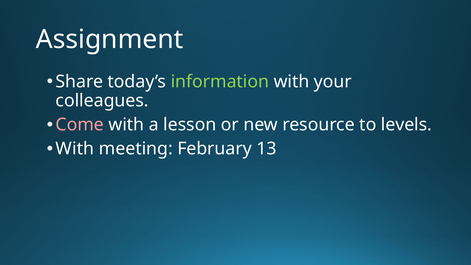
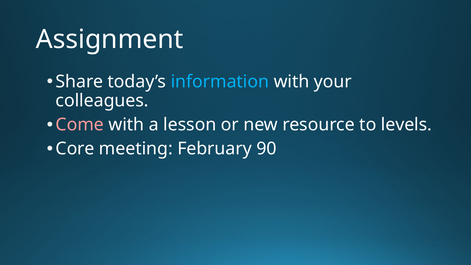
information colour: light green -> light blue (220, 82)
With: With -> Core (75, 149)
13: 13 -> 90 (266, 149)
